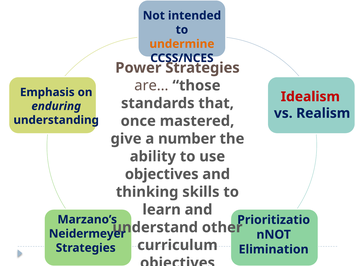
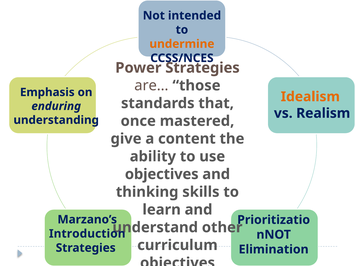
Idealism colour: red -> orange (310, 97)
number: number -> content (187, 139)
Neidermeyer: Neidermeyer -> Introduction (87, 234)
